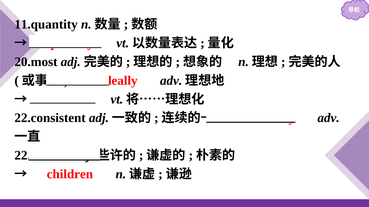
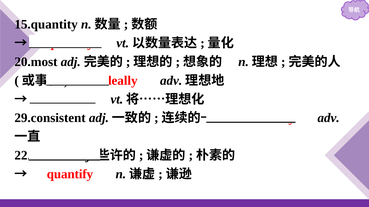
11.quantity: 11.quantity -> 15.quantity (46, 24)
22.consistent: 22.consistent -> 29.consistent (50, 118)
children: children -> quantify (70, 174)
